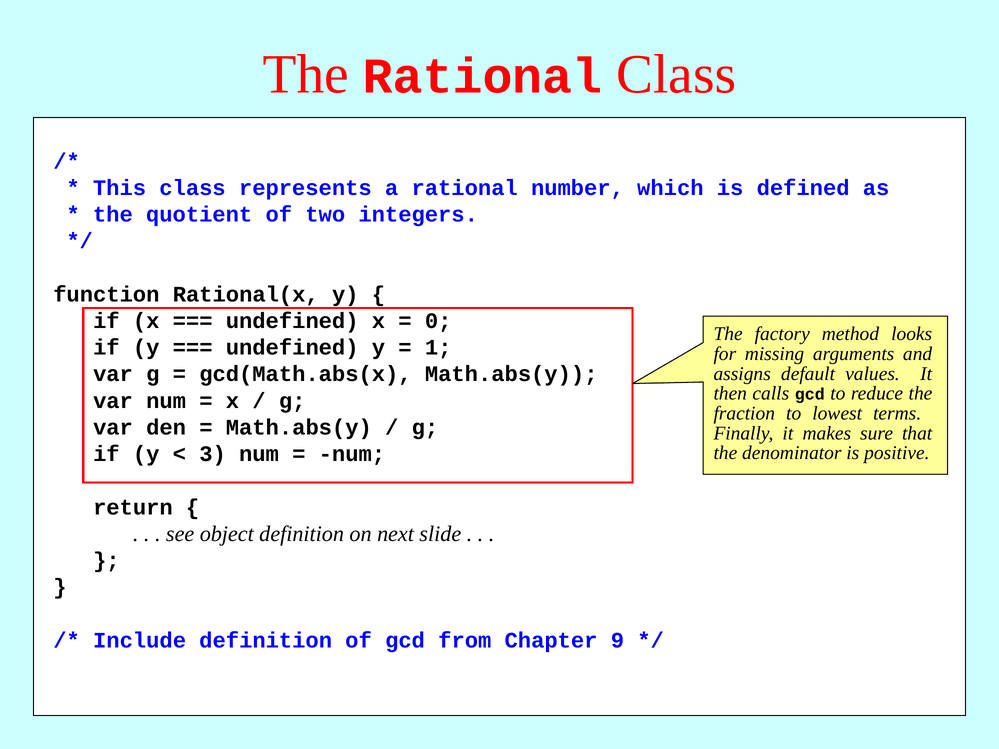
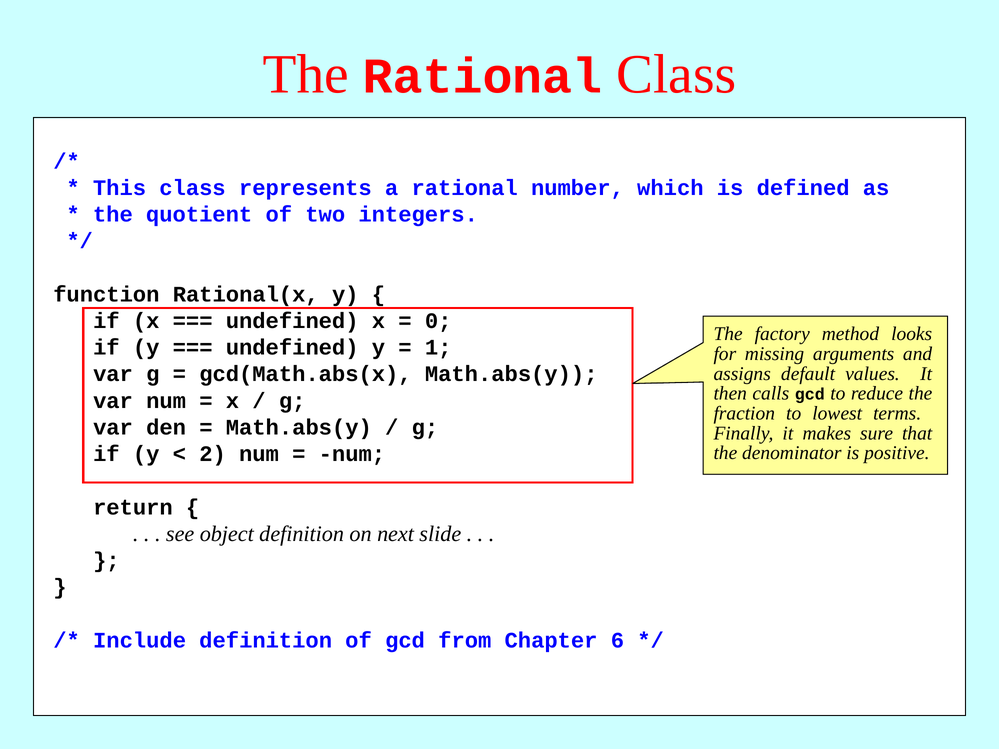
3: 3 -> 2 (213, 454)
9: 9 -> 6 (617, 641)
